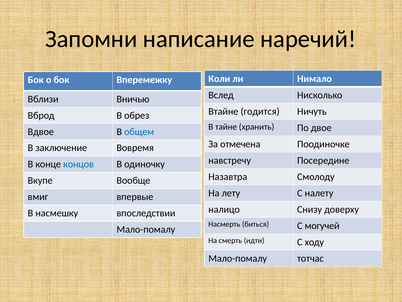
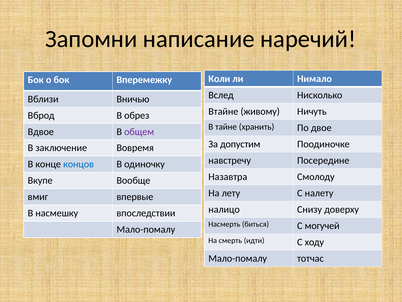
годится: годится -> живому (260, 111)
общем colour: blue -> purple (139, 131)
отмечена: отмечена -> допустим (240, 144)
